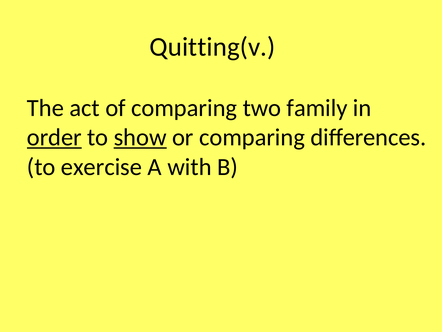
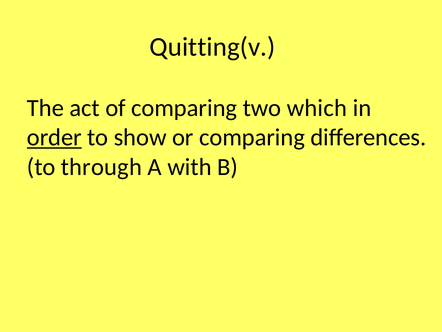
family: family -> which (317, 108)
show underline: present -> none (140, 137)
exercise: exercise -> through (101, 167)
